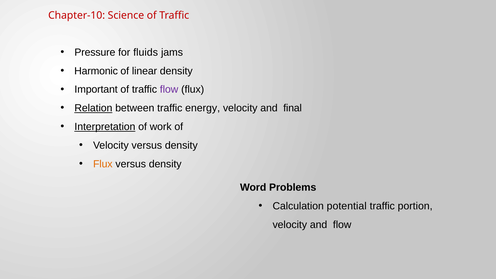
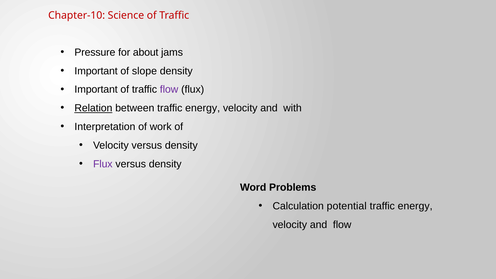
fluids: fluids -> about (146, 52)
Harmonic: Harmonic -> Important (96, 71)
linear: linear -> slope (144, 71)
final: final -> with (293, 108)
Interpretation underline: present -> none (105, 127)
Flux colour: orange -> purple (103, 164)
portion: portion -> energy (415, 206)
